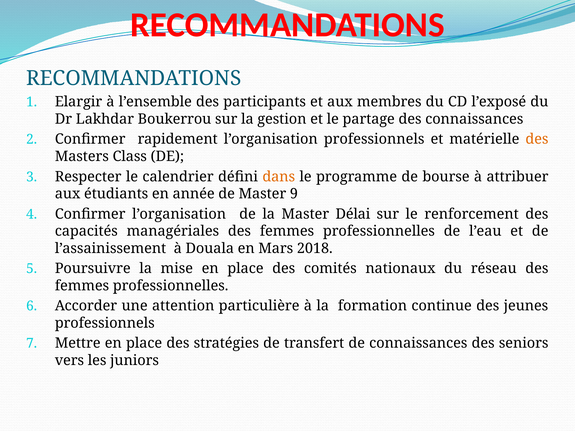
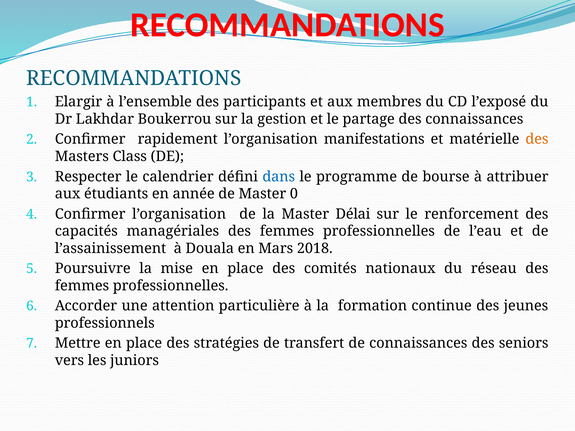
l’organisation professionnels: professionnels -> manifestations (374, 139)
dans colour: orange -> blue (279, 177)
9: 9 -> 0 (294, 194)
